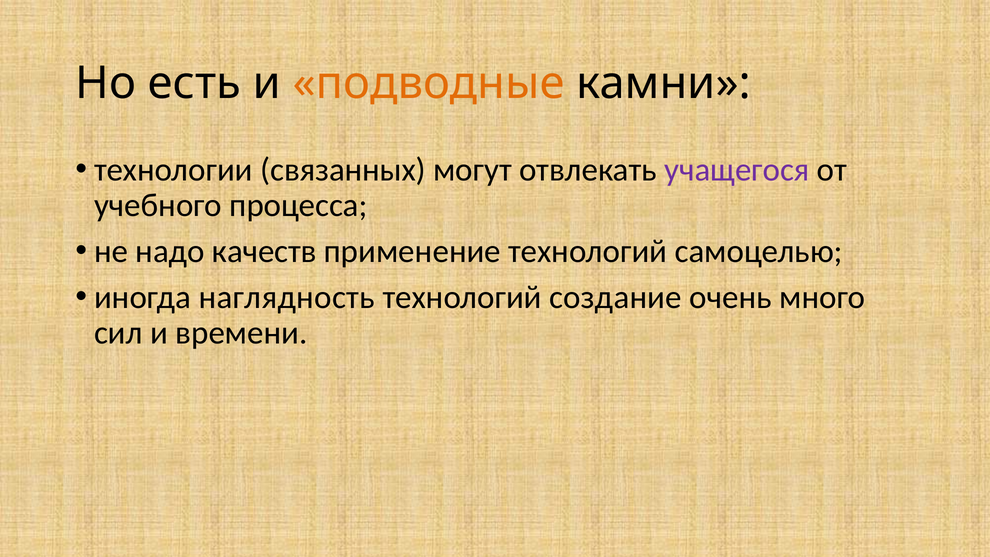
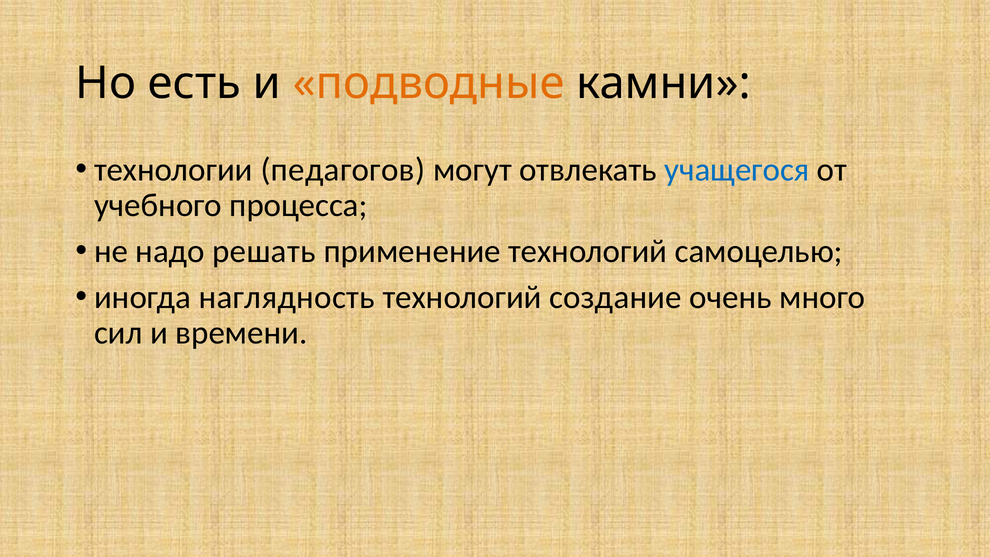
связанных: связанных -> педагогов (343, 170)
учащегося colour: purple -> blue (737, 170)
качеств: качеств -> решать (264, 251)
